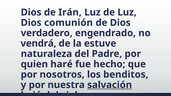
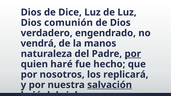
Irán: Irán -> Dice (70, 12)
estuve: estuve -> manos (100, 43)
por underline: none -> present (133, 54)
benditos: benditos -> replicará (126, 75)
